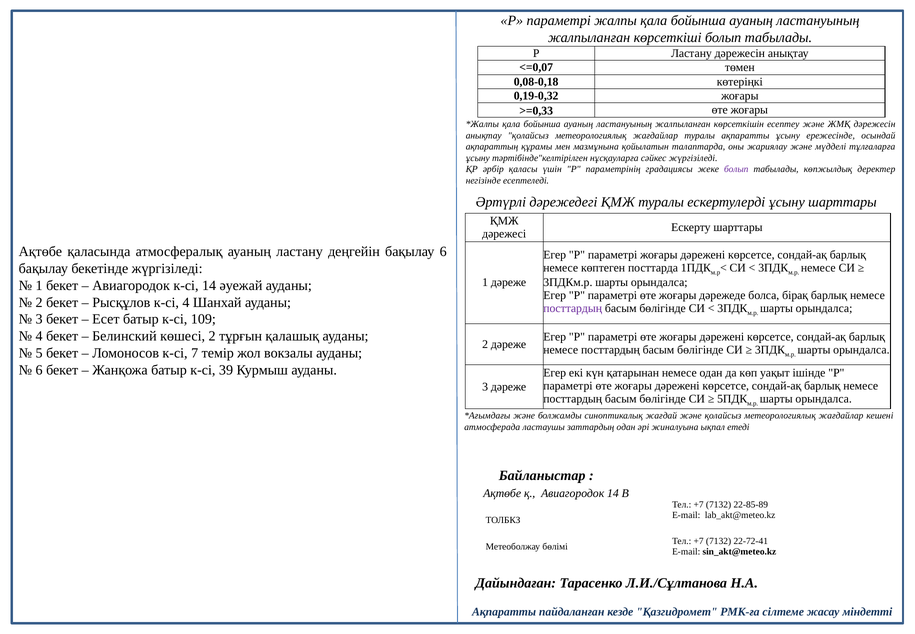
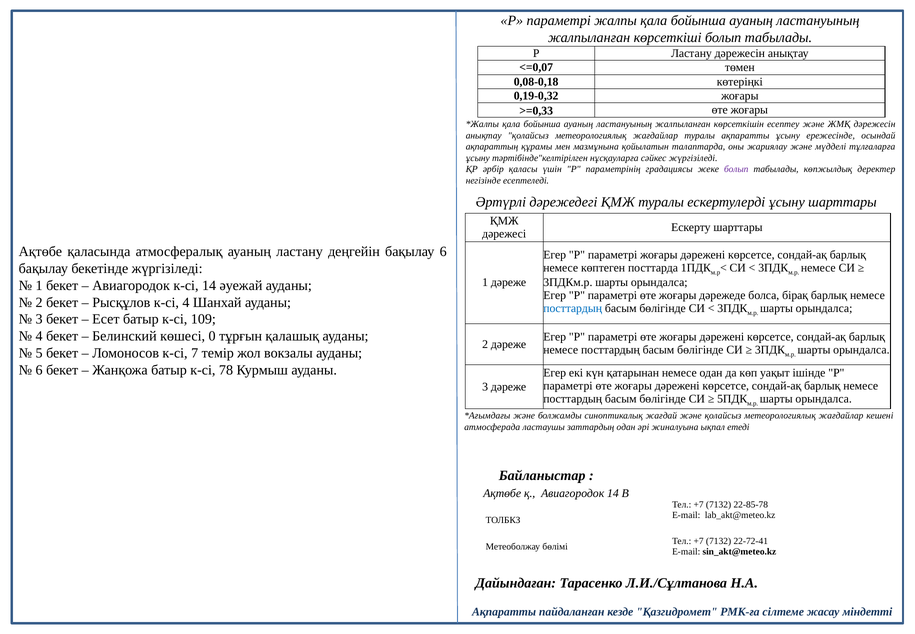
посттардың colour: purple -> blue (573, 308)
көшесі 2: 2 -> 0 (212, 336)
39: 39 -> 78 (226, 370)
22-85-89: 22-85-89 -> 22-85-78 (751, 504)
